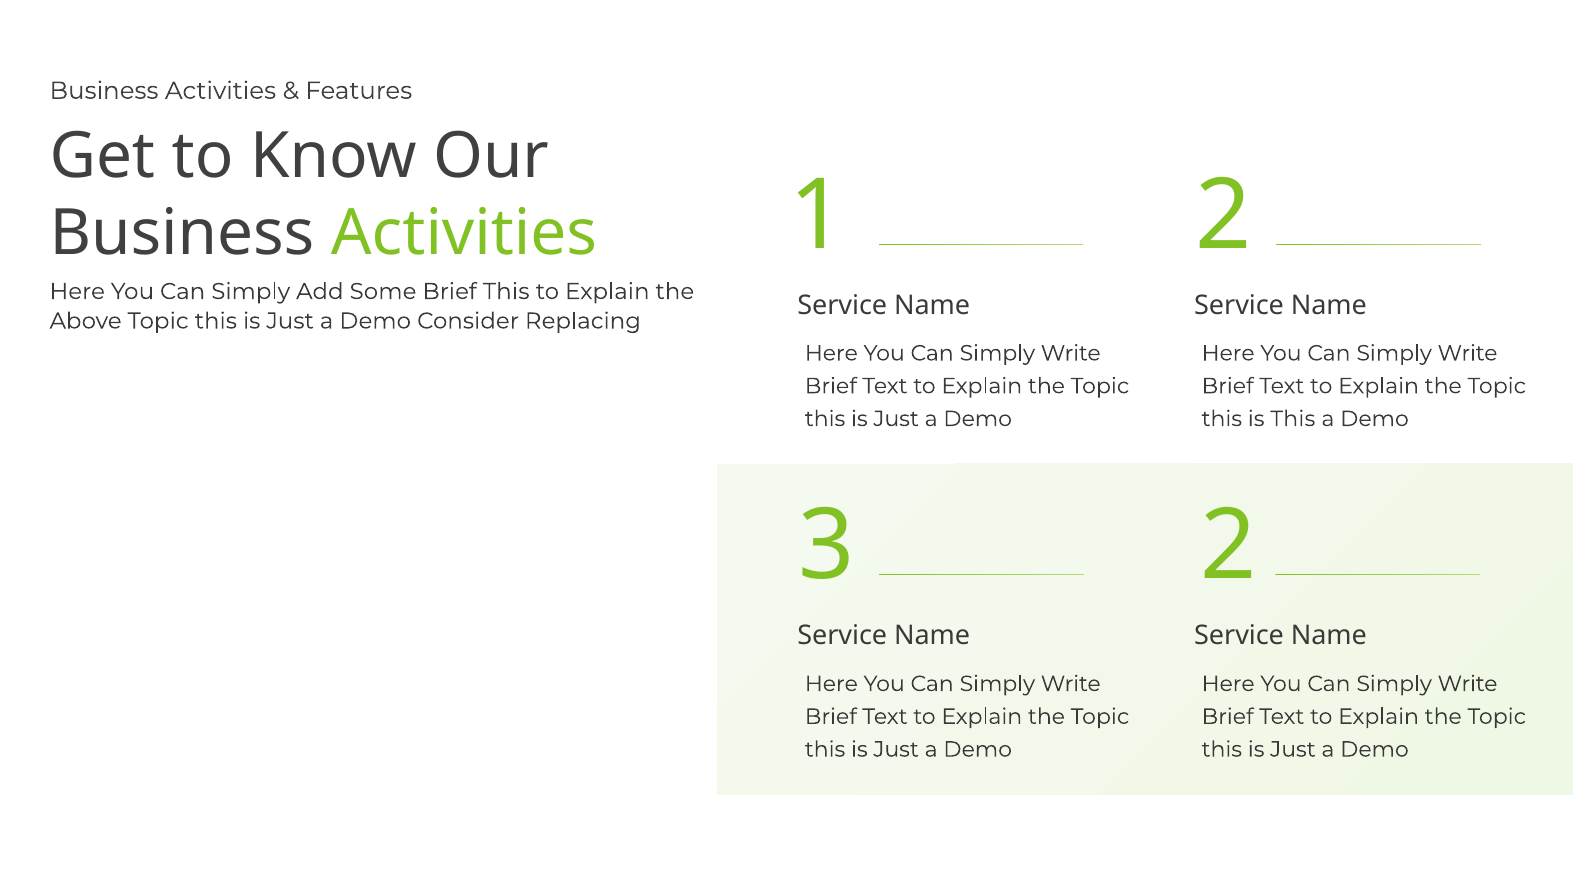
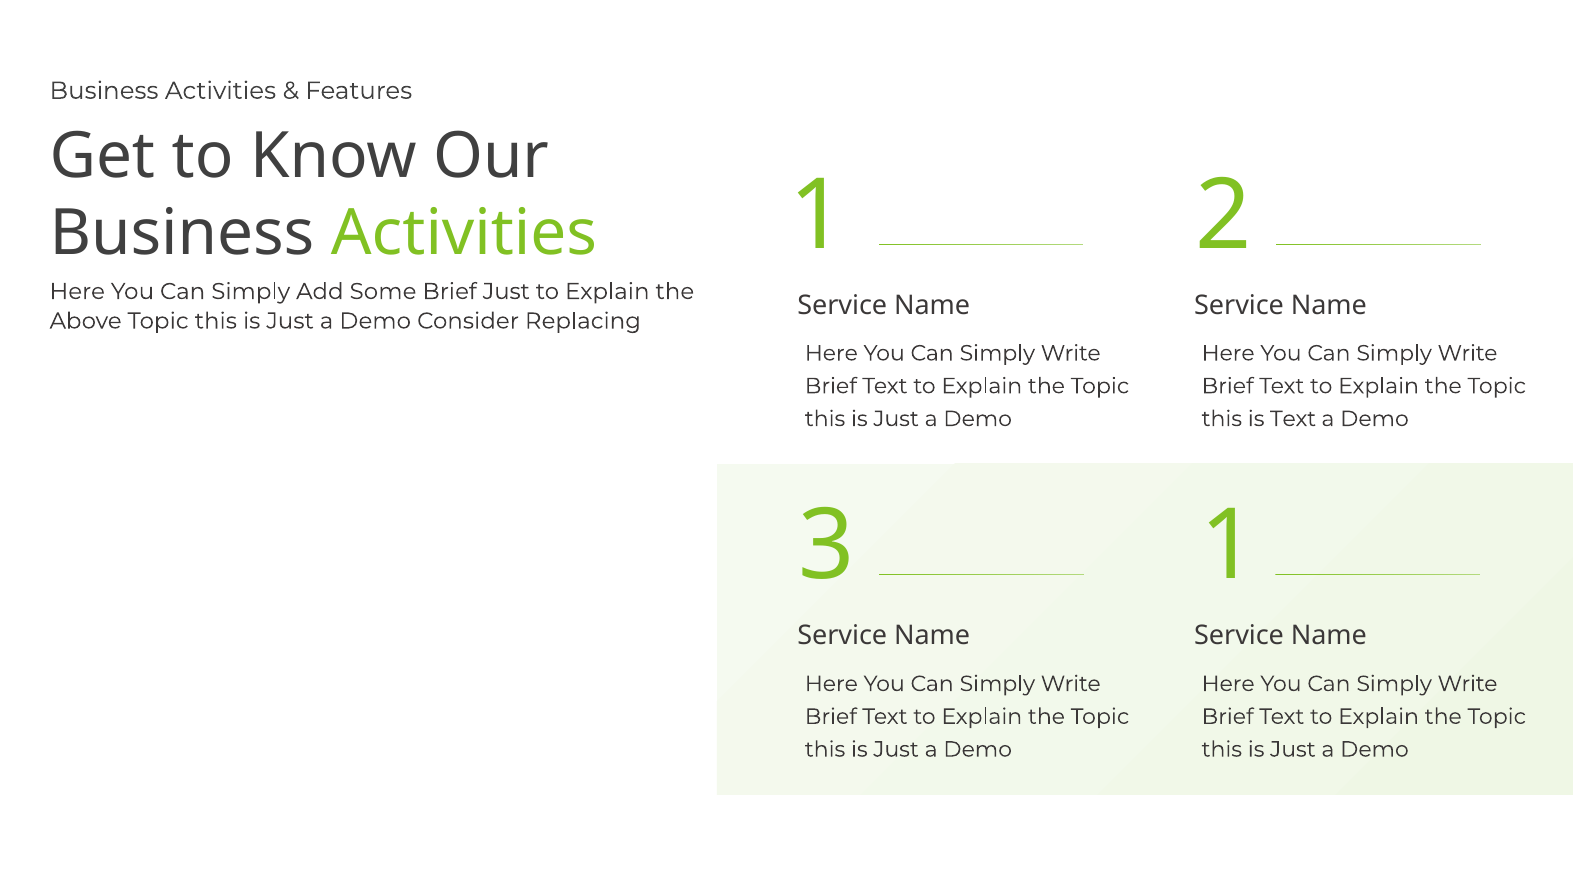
Brief This: This -> Just (506, 291)
is This: This -> Text (1293, 419)
3 2: 2 -> 1 (1228, 546)
